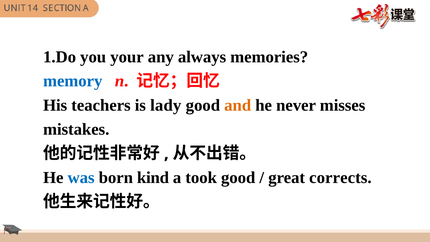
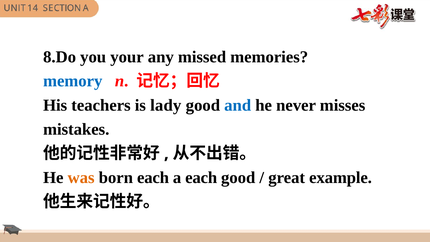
1.Do: 1.Do -> 8.Do (60, 57)
always: always -> missed (202, 57)
and colour: orange -> blue (238, 105)
was colour: blue -> orange (81, 177)
born kind: kind -> each (153, 177)
a took: took -> each (201, 177)
corrects: corrects -> example (341, 177)
